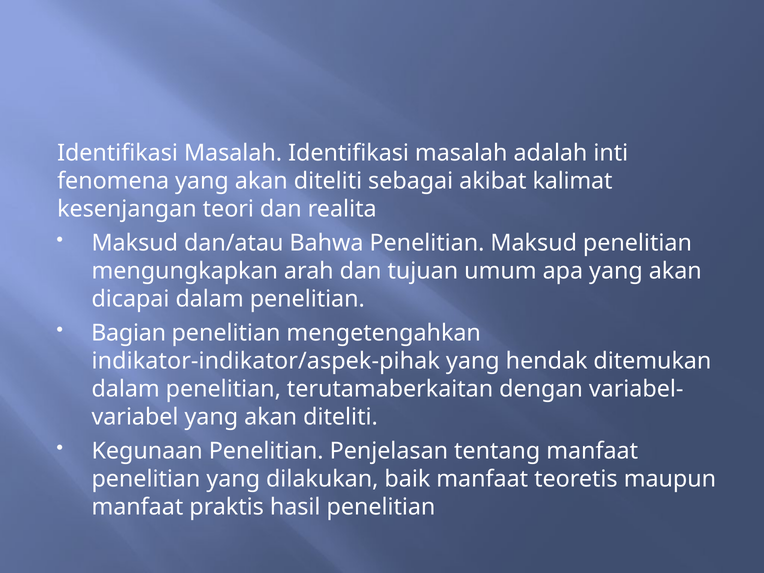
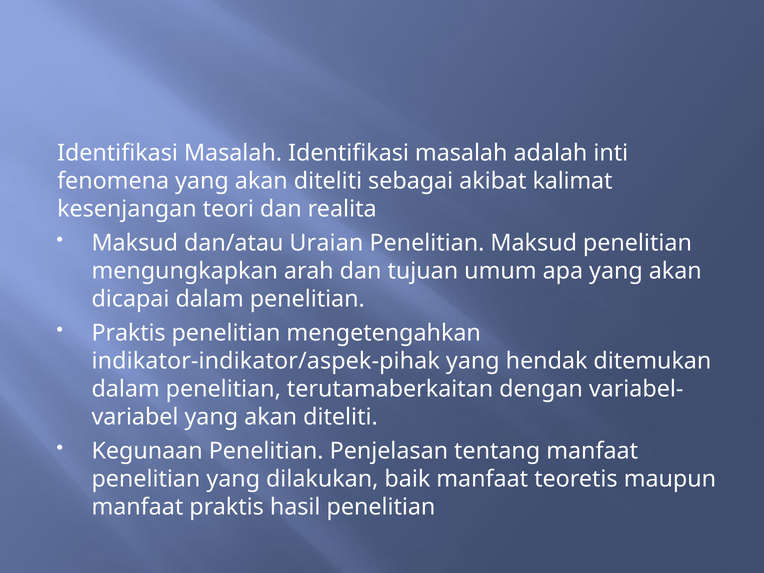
Bahwa: Bahwa -> Uraian (326, 243)
Bagian: Bagian -> Praktis (129, 333)
